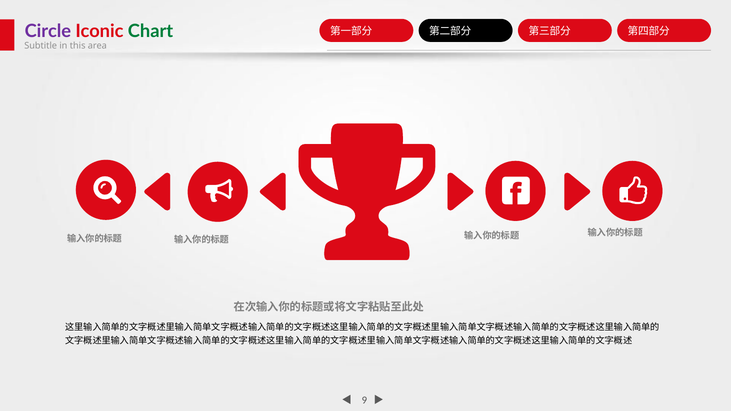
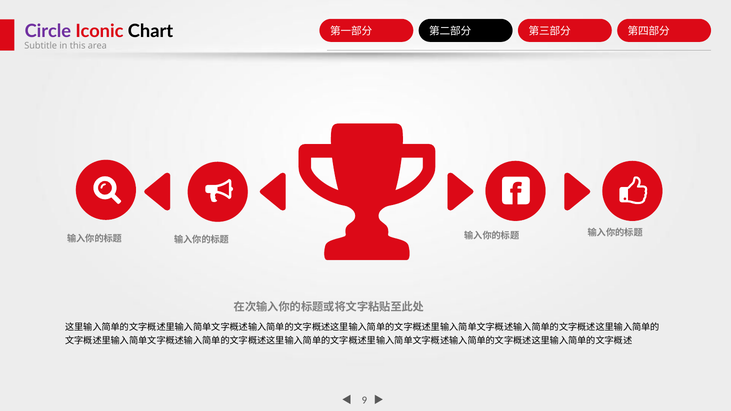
Chart colour: green -> black (151, 31)
